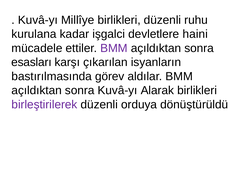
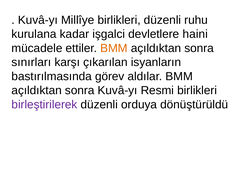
BMM colour: purple -> orange (114, 48)
esasları: esasları -> sınırları (31, 62)
Alarak: Alarak -> Resmi (157, 91)
